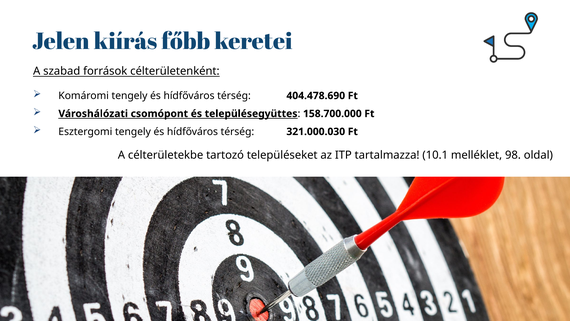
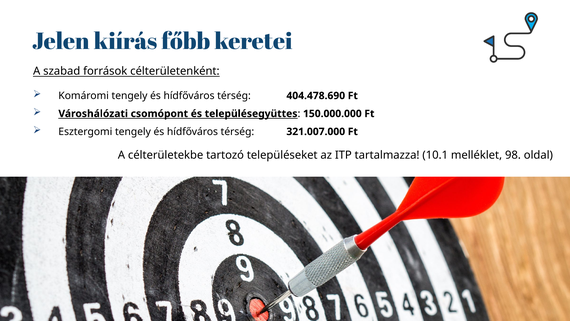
158.700.000: 158.700.000 -> 150.000.000 (332, 114)
321.000.030: 321.000.030 -> 321.007.000 (316, 132)
